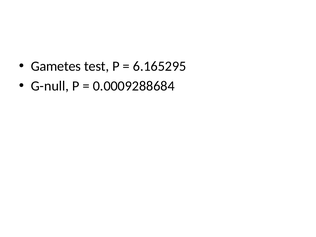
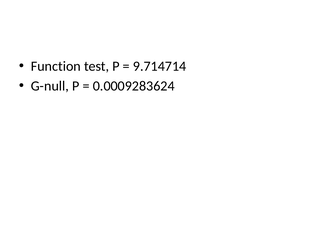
Gametes: Gametes -> Function (56, 66)
6.165295: 6.165295 -> 9.714714 (160, 66)
0.0009288684: 0.0009288684 -> 0.0009283624 (134, 86)
